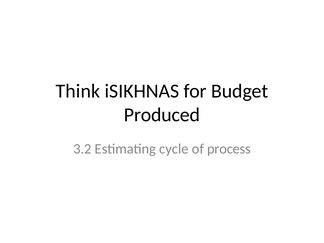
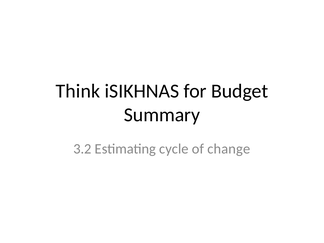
Produced: Produced -> Summary (162, 115)
process: process -> change (229, 149)
